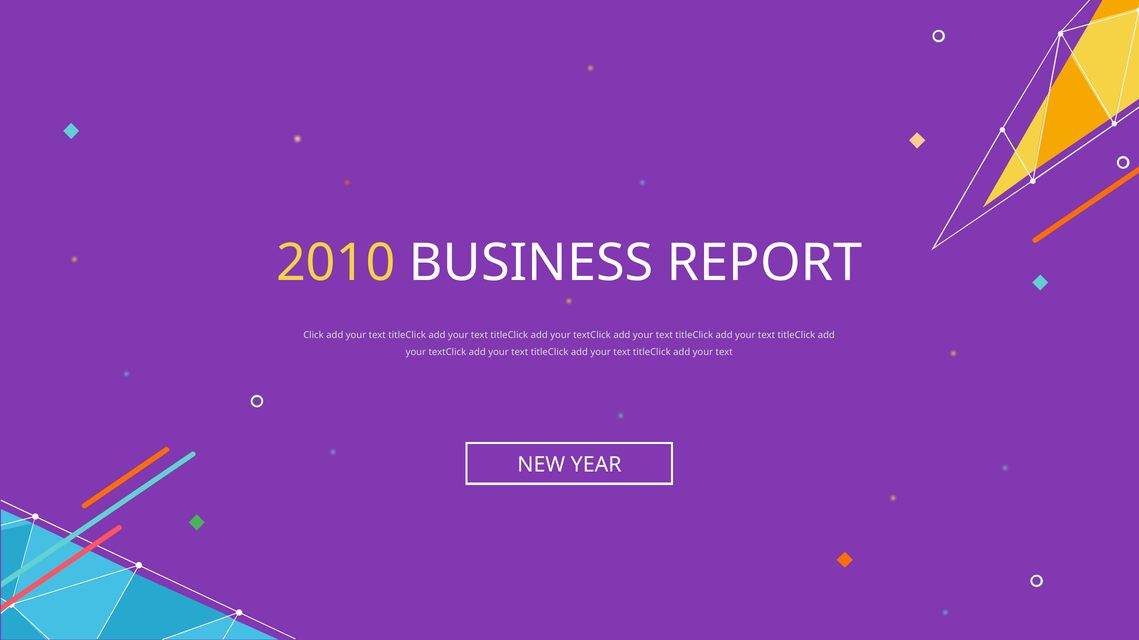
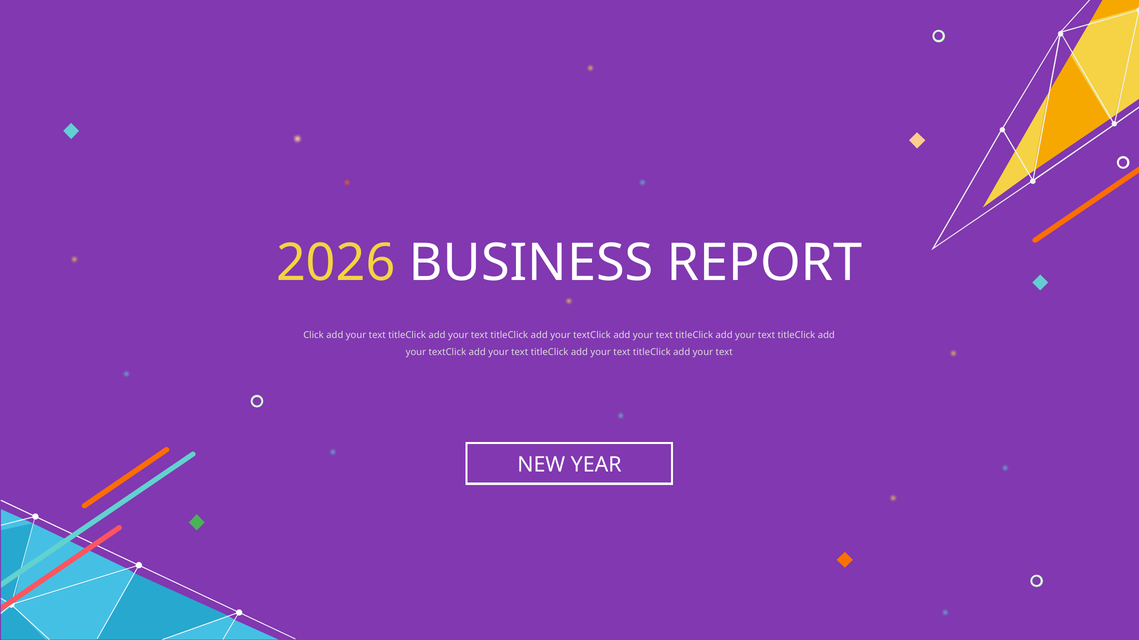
2010: 2010 -> 2026 (336, 263)
